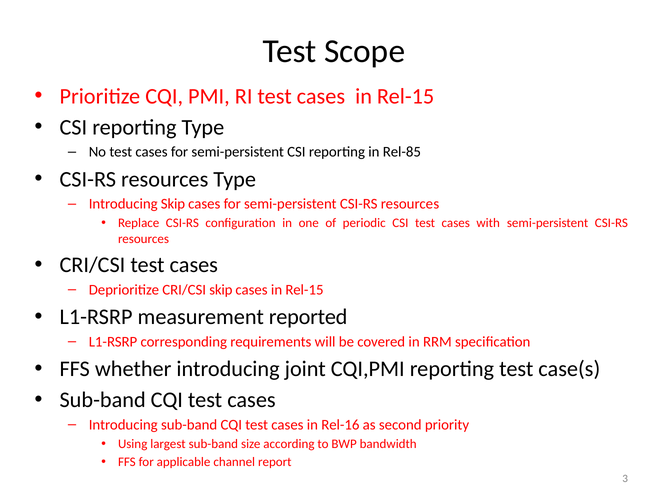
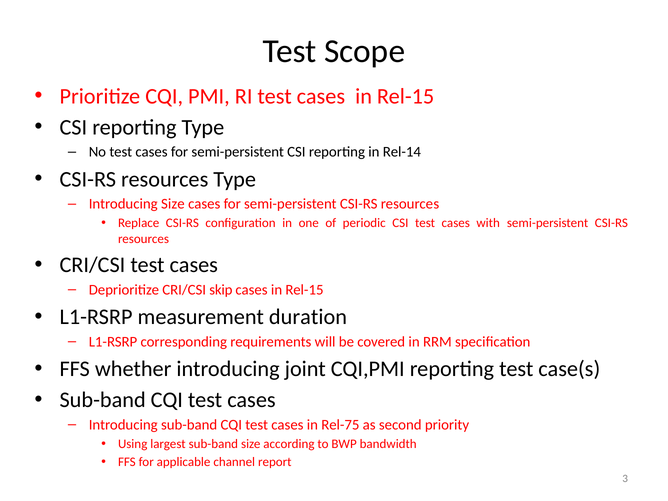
Rel-85: Rel-85 -> Rel-14 (402, 152)
Introducing Skip: Skip -> Size (173, 204)
reported: reported -> duration (308, 317)
Rel-16: Rel-16 -> Rel-75 (340, 425)
